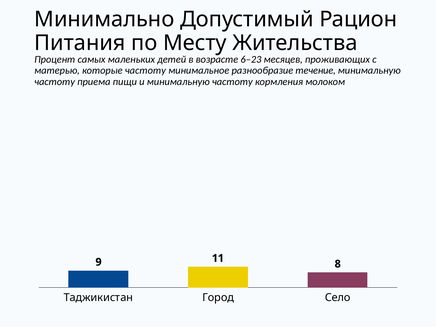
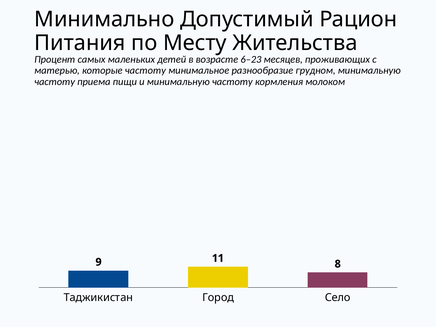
течение: течение -> грудном (316, 71)
